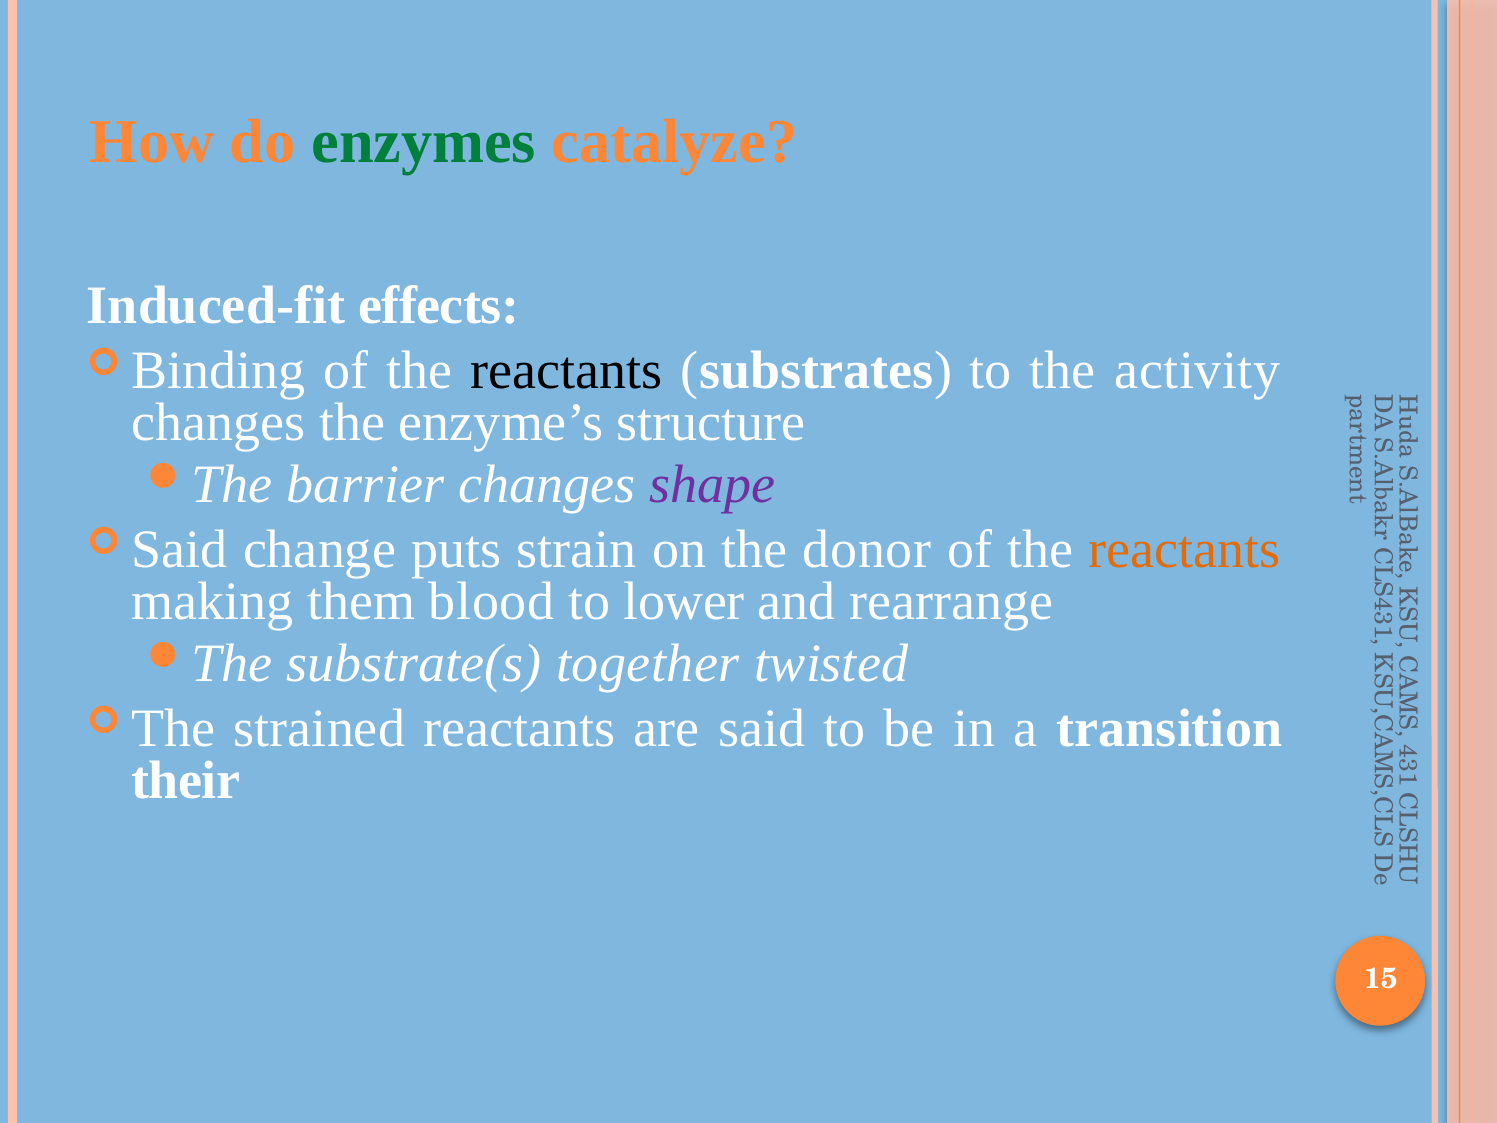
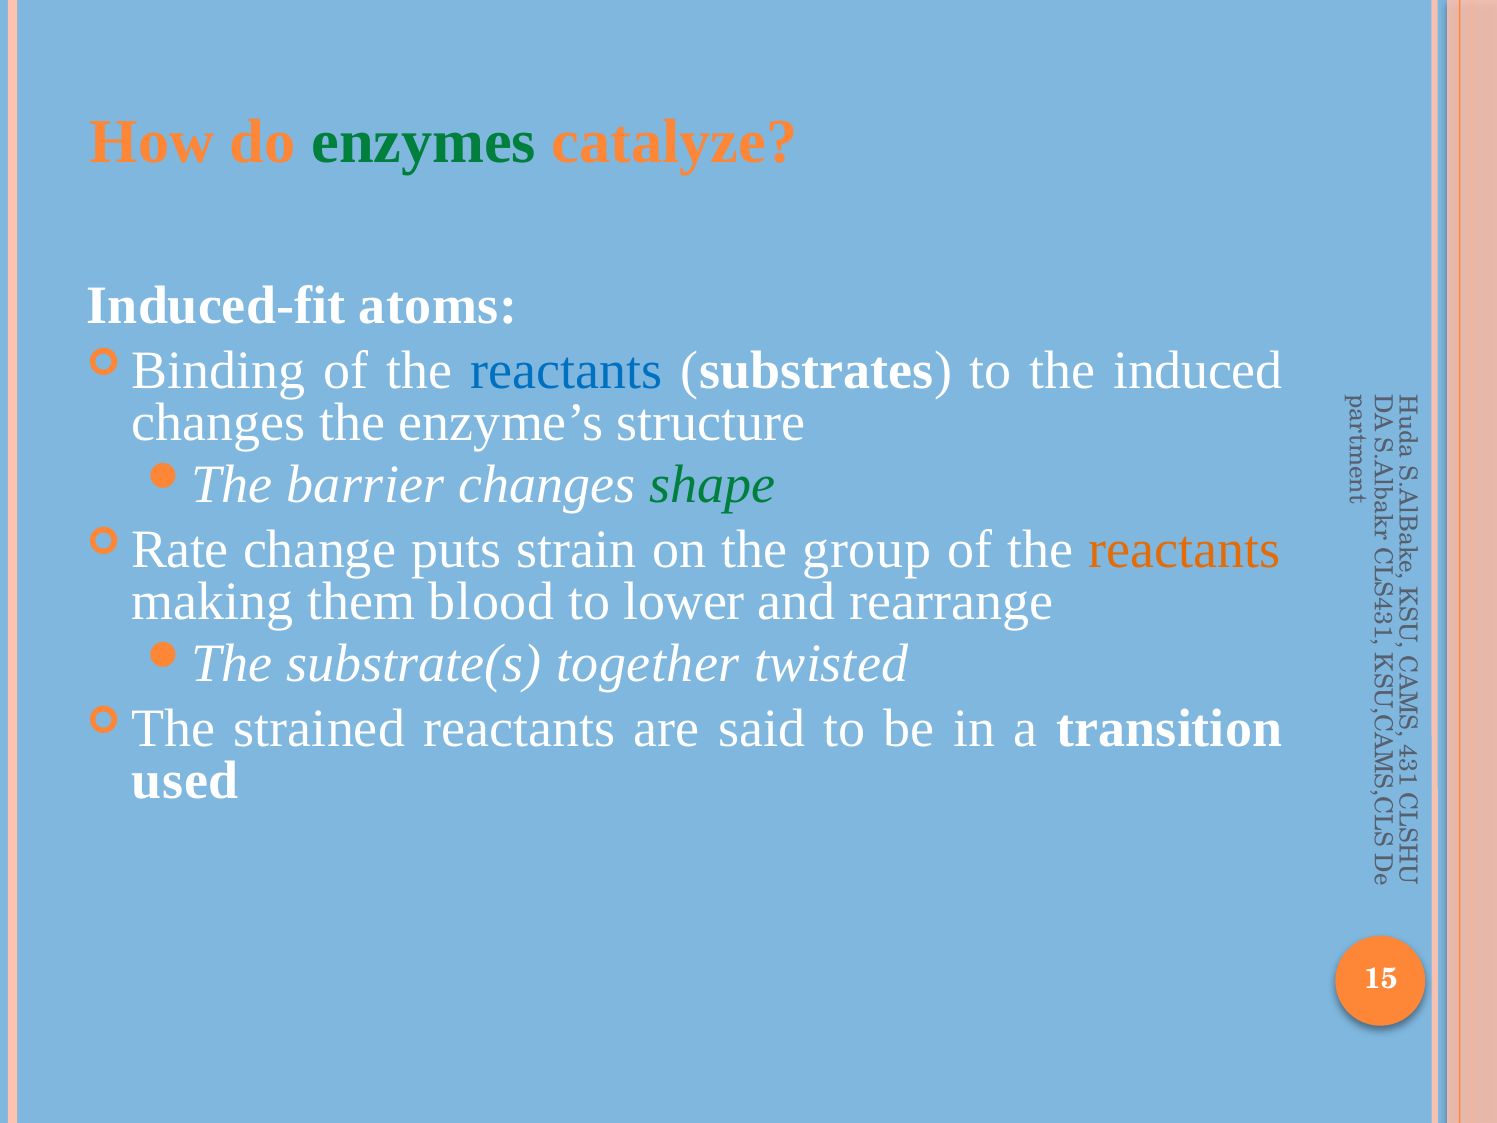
effects: effects -> atoms (438, 306)
reactants colour: black -> blue (567, 370)
activity: activity -> induced (1198, 370)
shape colour: purple -> green (712, 485)
Said: Said -> Rate (180, 549)
donor: donor -> group (867, 549)
their: their -> used (185, 780)
